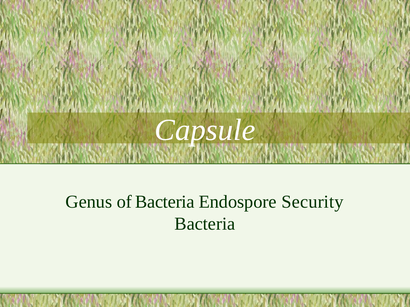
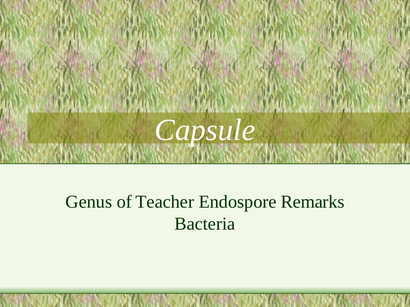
of Bacteria: Bacteria -> Teacher (165, 202)
Security: Security -> Remarks (313, 202)
